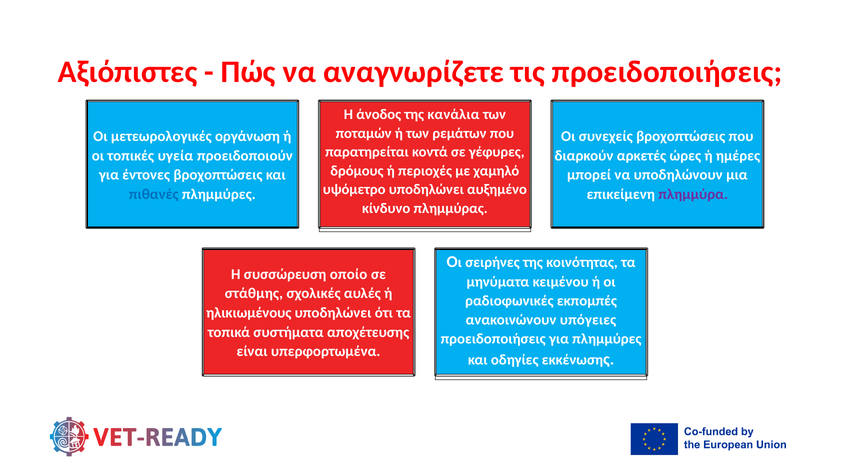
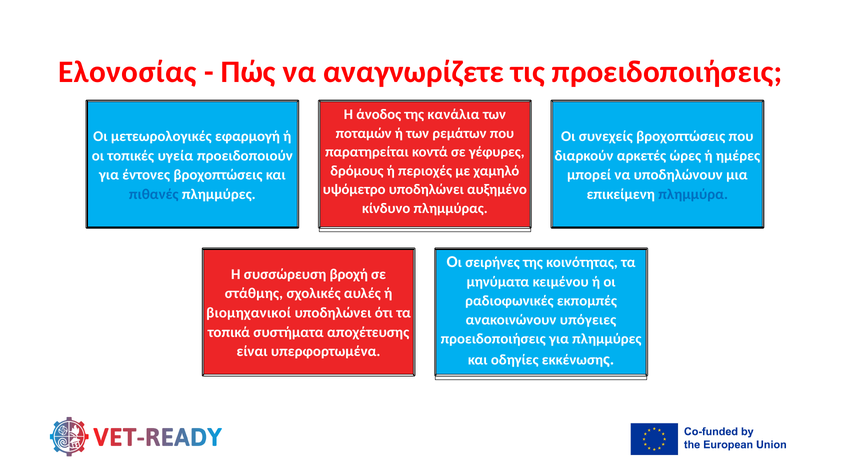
Αξιόπιστες: Αξιόπιστες -> Ελονοσίας (127, 72)
οργάνωση: οργάνωση -> εφαρμογή (248, 136)
πλημμύρα colour: purple -> blue (693, 194)
οποίο: οποίο -> βροχή (349, 275)
ηλικιωμένους: ηλικιωμένους -> βιομηχανικοί (249, 313)
